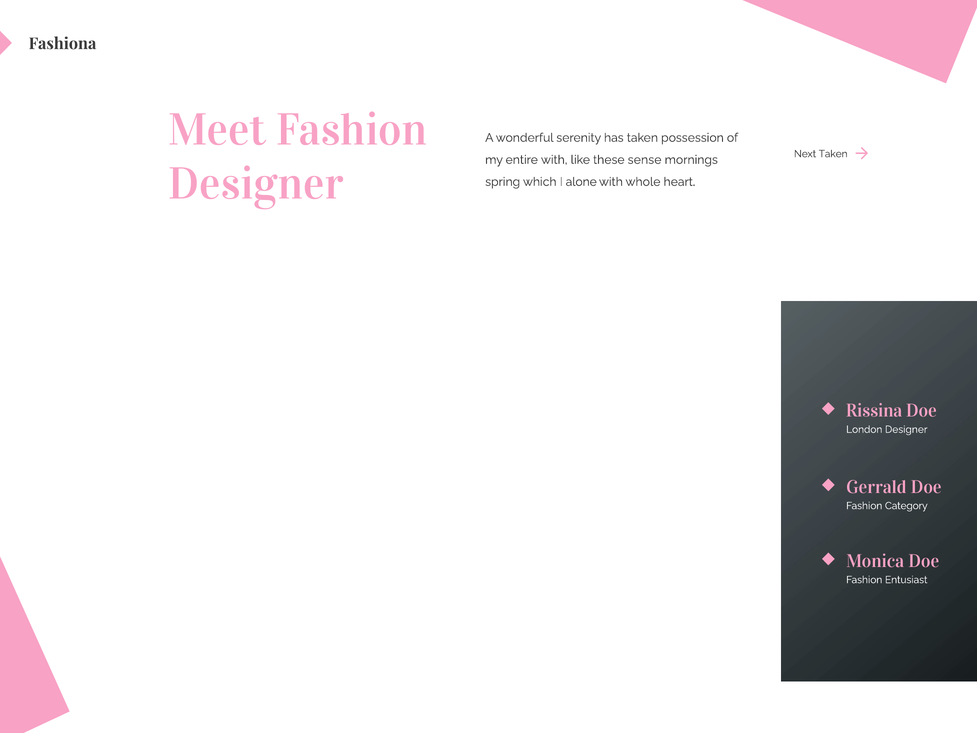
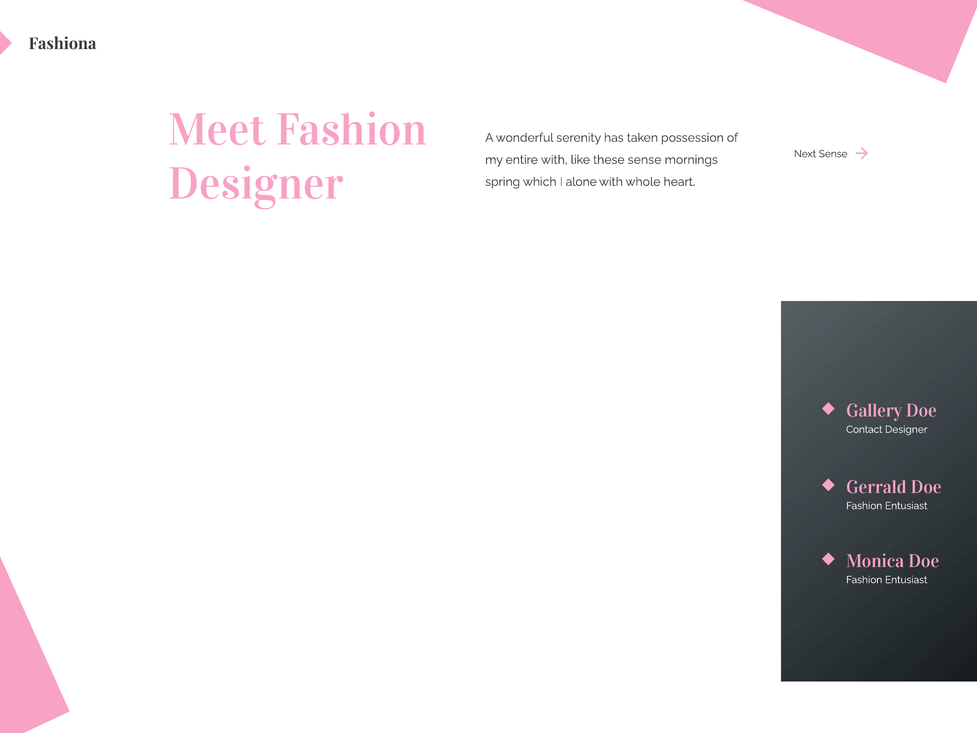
Next Taken: Taken -> Sense (833, 154)
Rissina: Rissina -> Gallery (874, 411)
London: London -> Contact (864, 429)
Category: Category -> Entusiast (906, 506)
